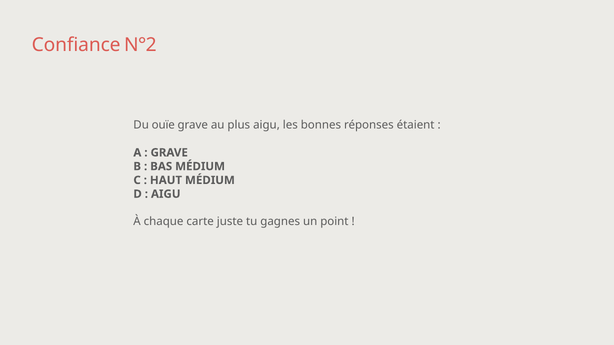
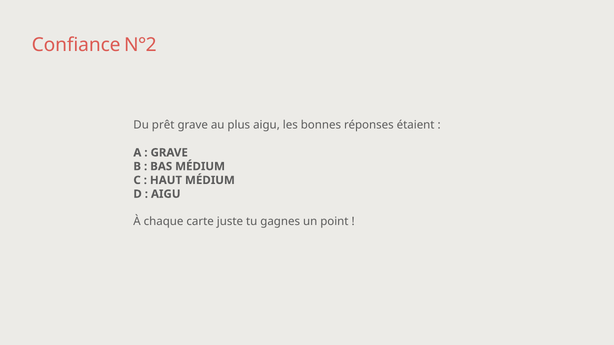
ouïe: ouïe -> prêt (163, 125)
